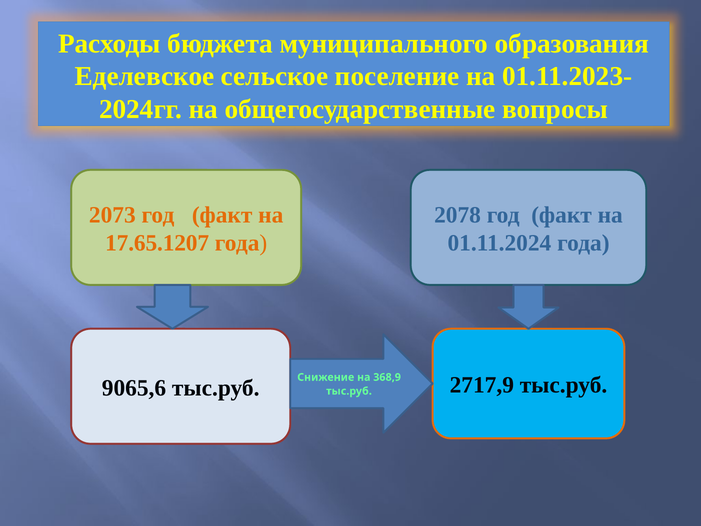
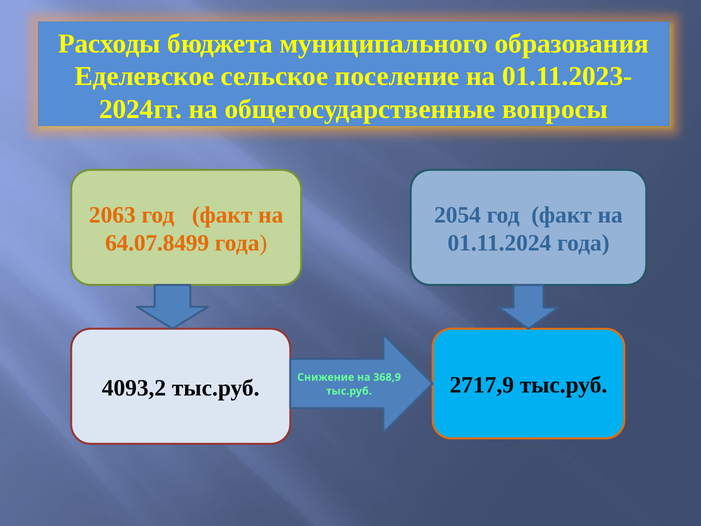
2073: 2073 -> 2063 (112, 215)
2078: 2078 -> 2054 (458, 215)
17.65.1207: 17.65.1207 -> 64.07.8499 (157, 243)
9065,6: 9065,6 -> 4093,2 (134, 388)
